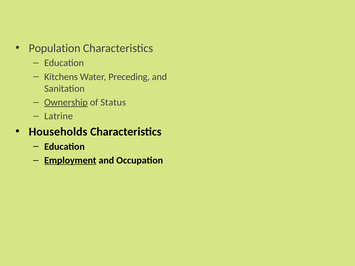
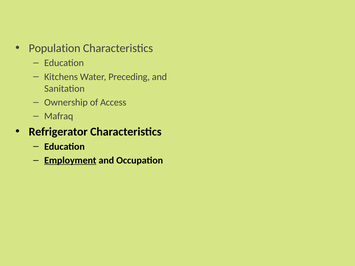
Ownership underline: present -> none (66, 102)
Status: Status -> Access (113, 102)
Latrine: Latrine -> Mafraq (59, 116)
Households: Households -> Refrigerator (58, 132)
